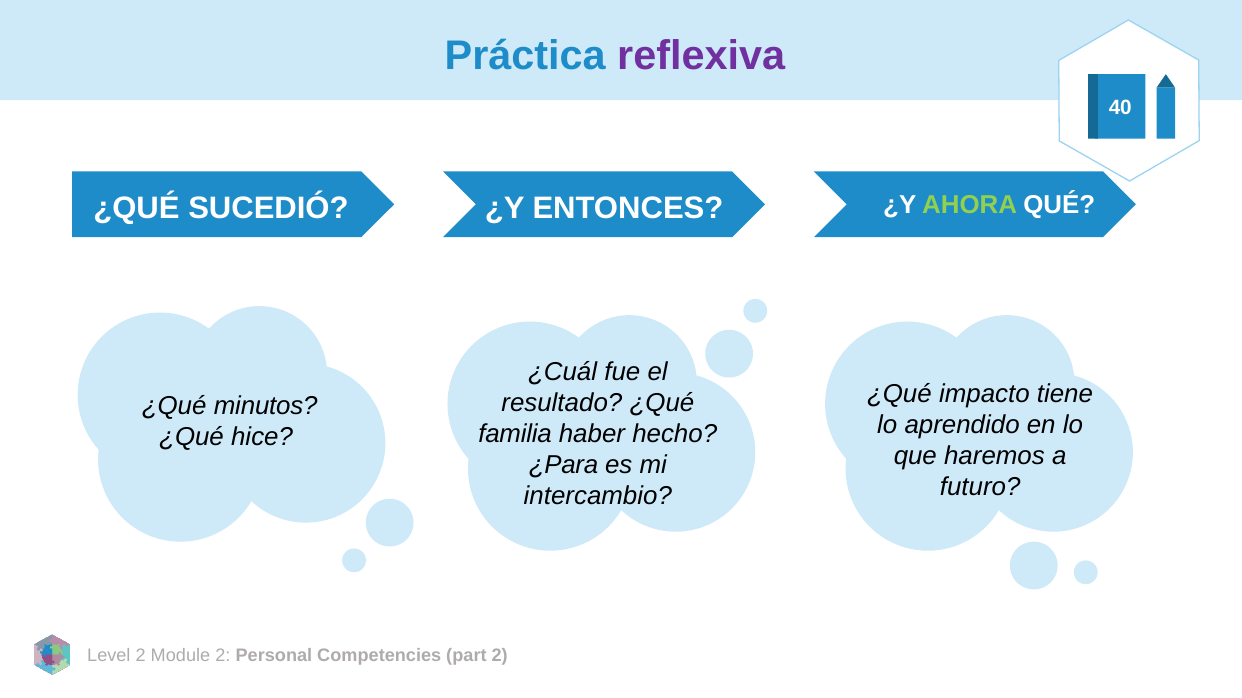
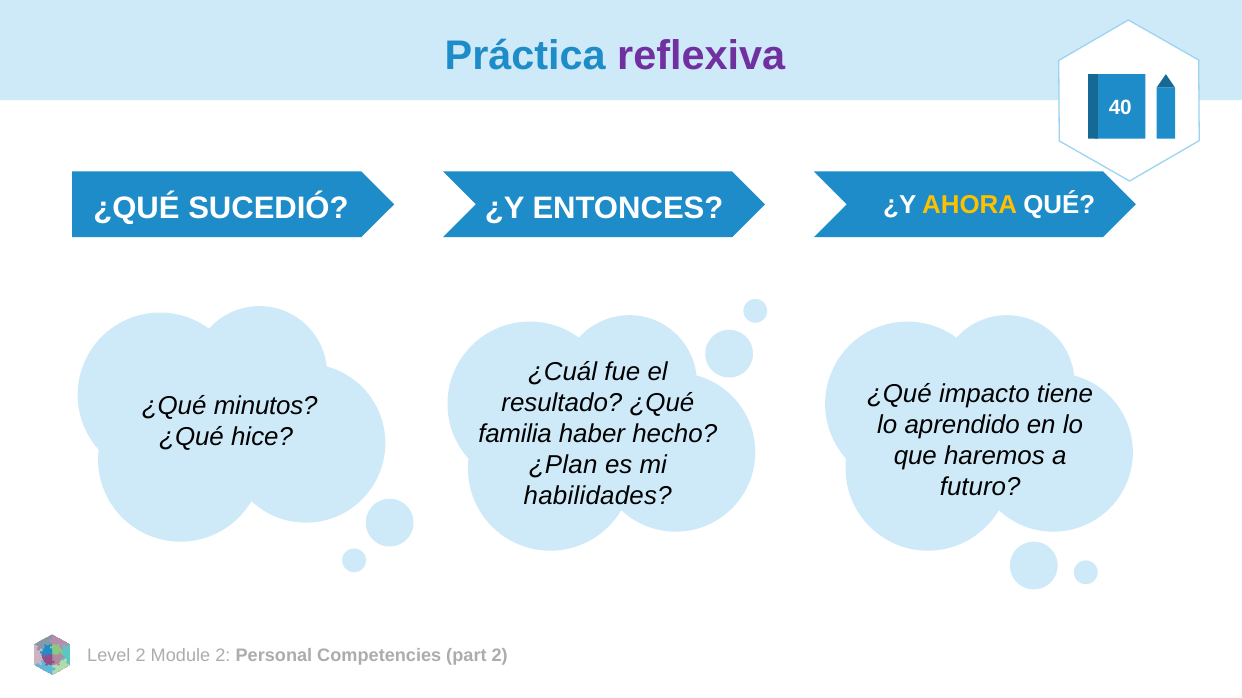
AHORA colour: light green -> yellow (970, 205)
¿Para: ¿Para -> ¿Plan (563, 465)
intercambio: intercambio -> habilidades (598, 496)
